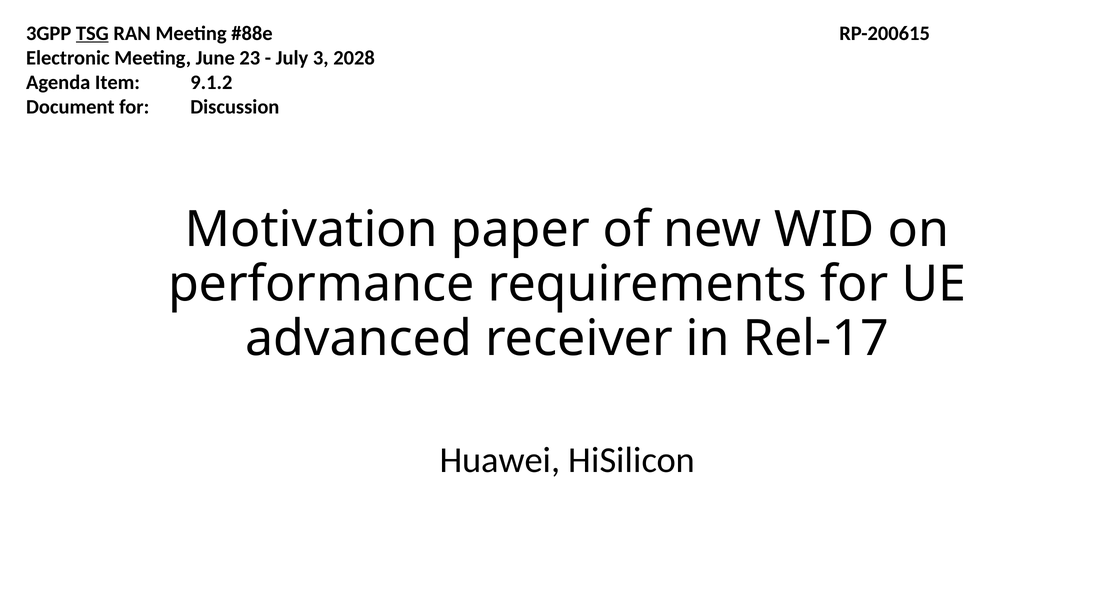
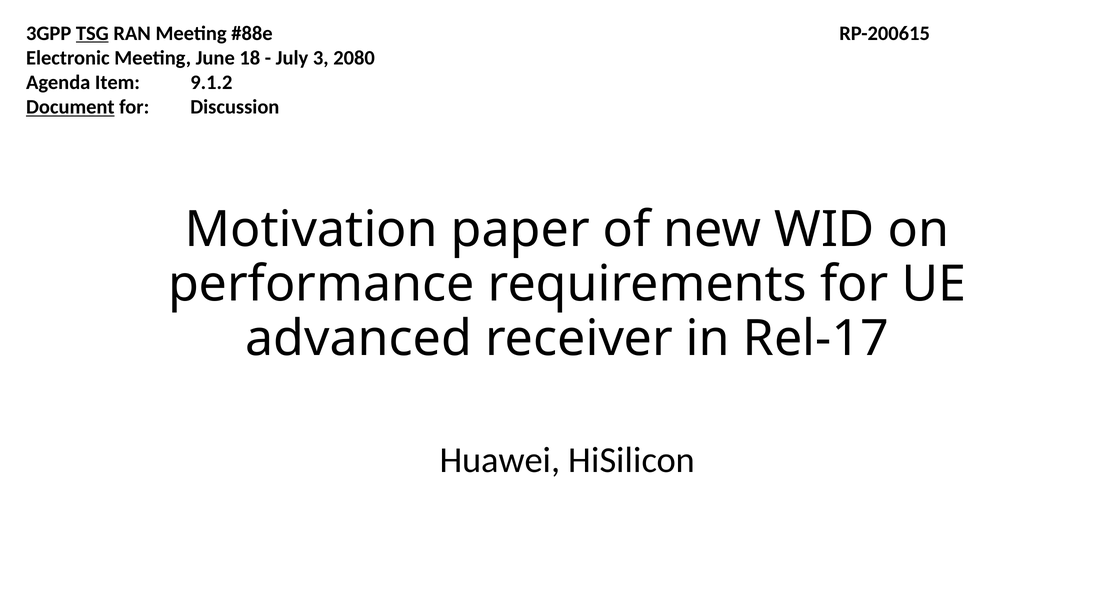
23: 23 -> 18 (250, 58)
2028: 2028 -> 2080 (354, 58)
Document underline: none -> present (70, 107)
